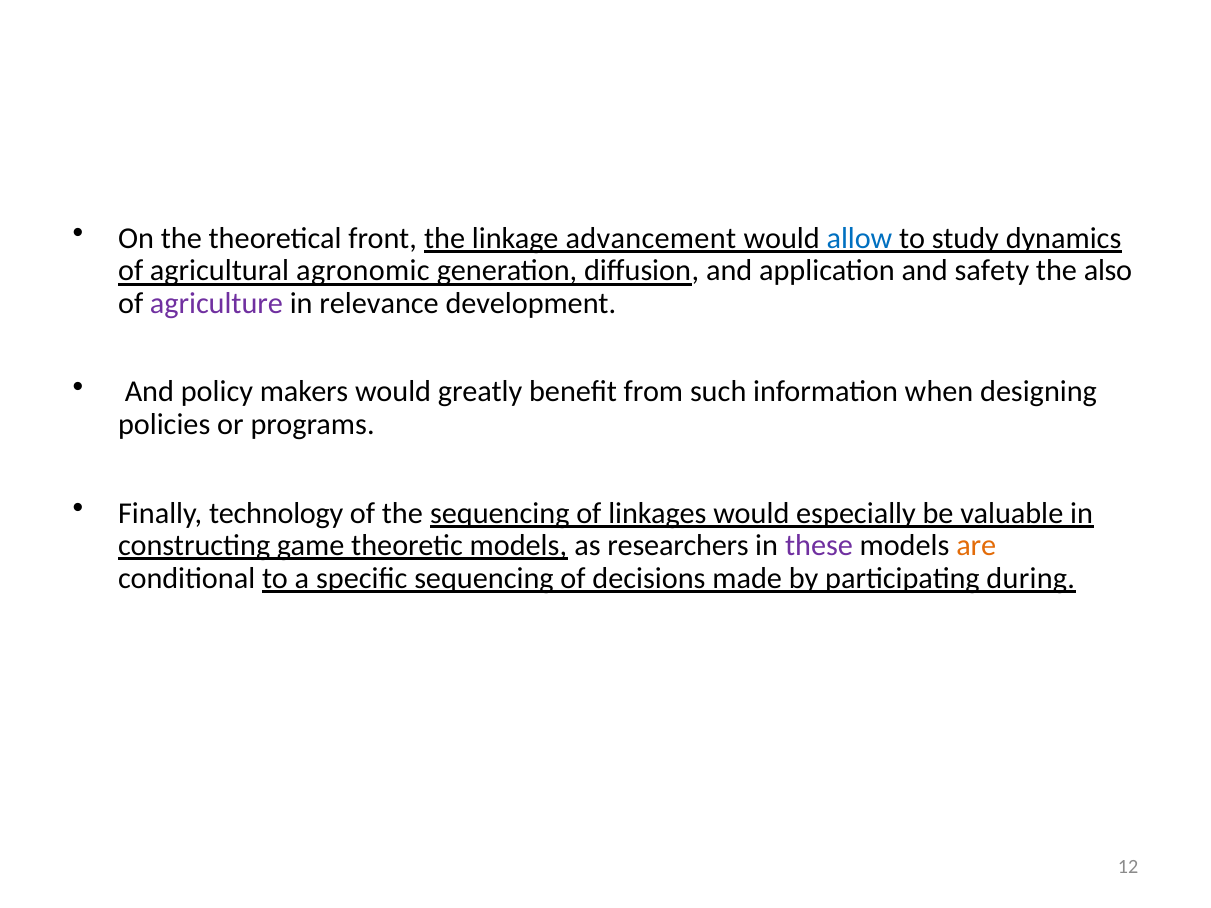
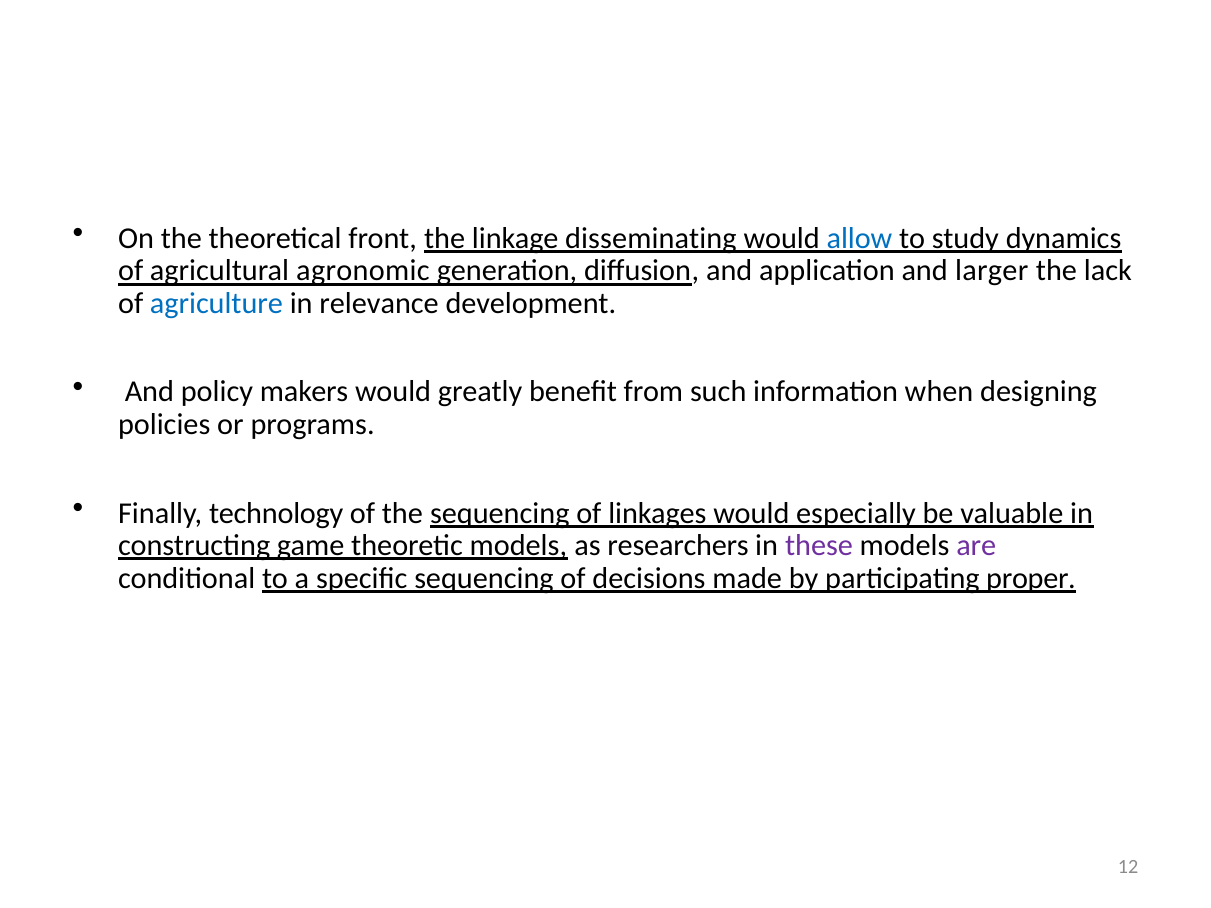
advancement: advancement -> disseminating (651, 238)
safety: safety -> larger (992, 271)
also: also -> lack (1108, 271)
agriculture colour: purple -> blue (216, 304)
are colour: orange -> purple (976, 546)
during: during -> proper (1031, 579)
